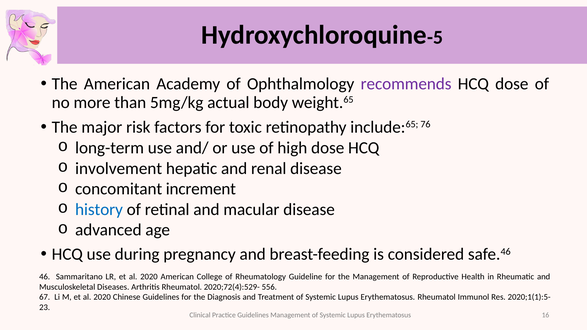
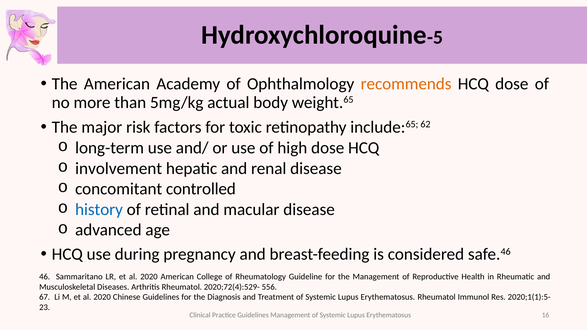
recommends colour: purple -> orange (406, 84)
76: 76 -> 62 (425, 124)
increment: increment -> controlled (201, 189)
